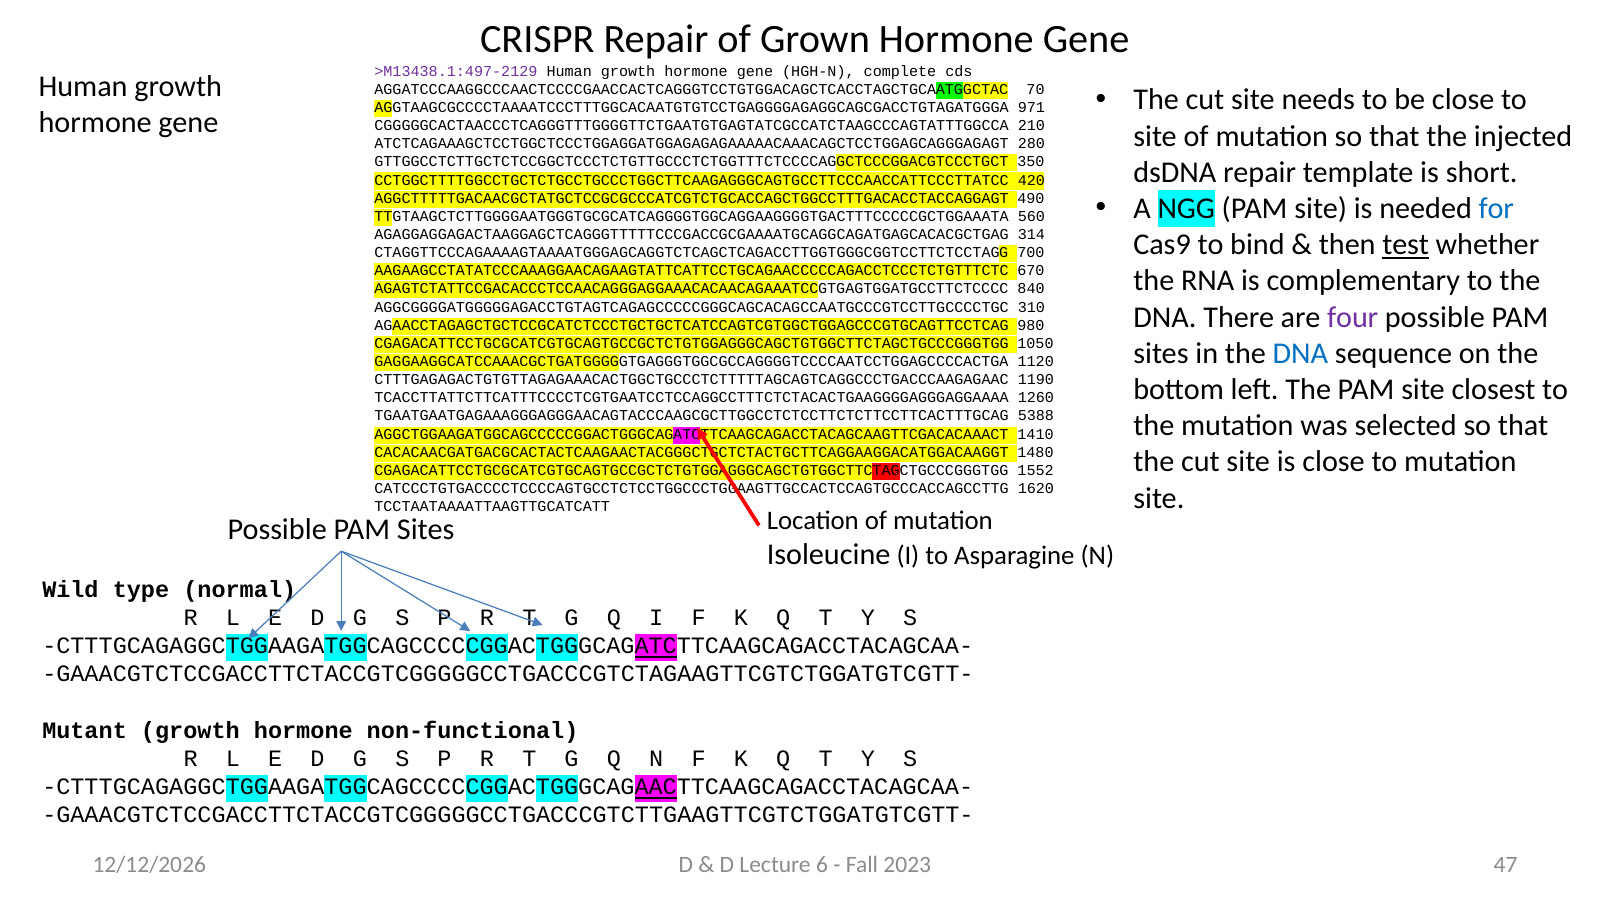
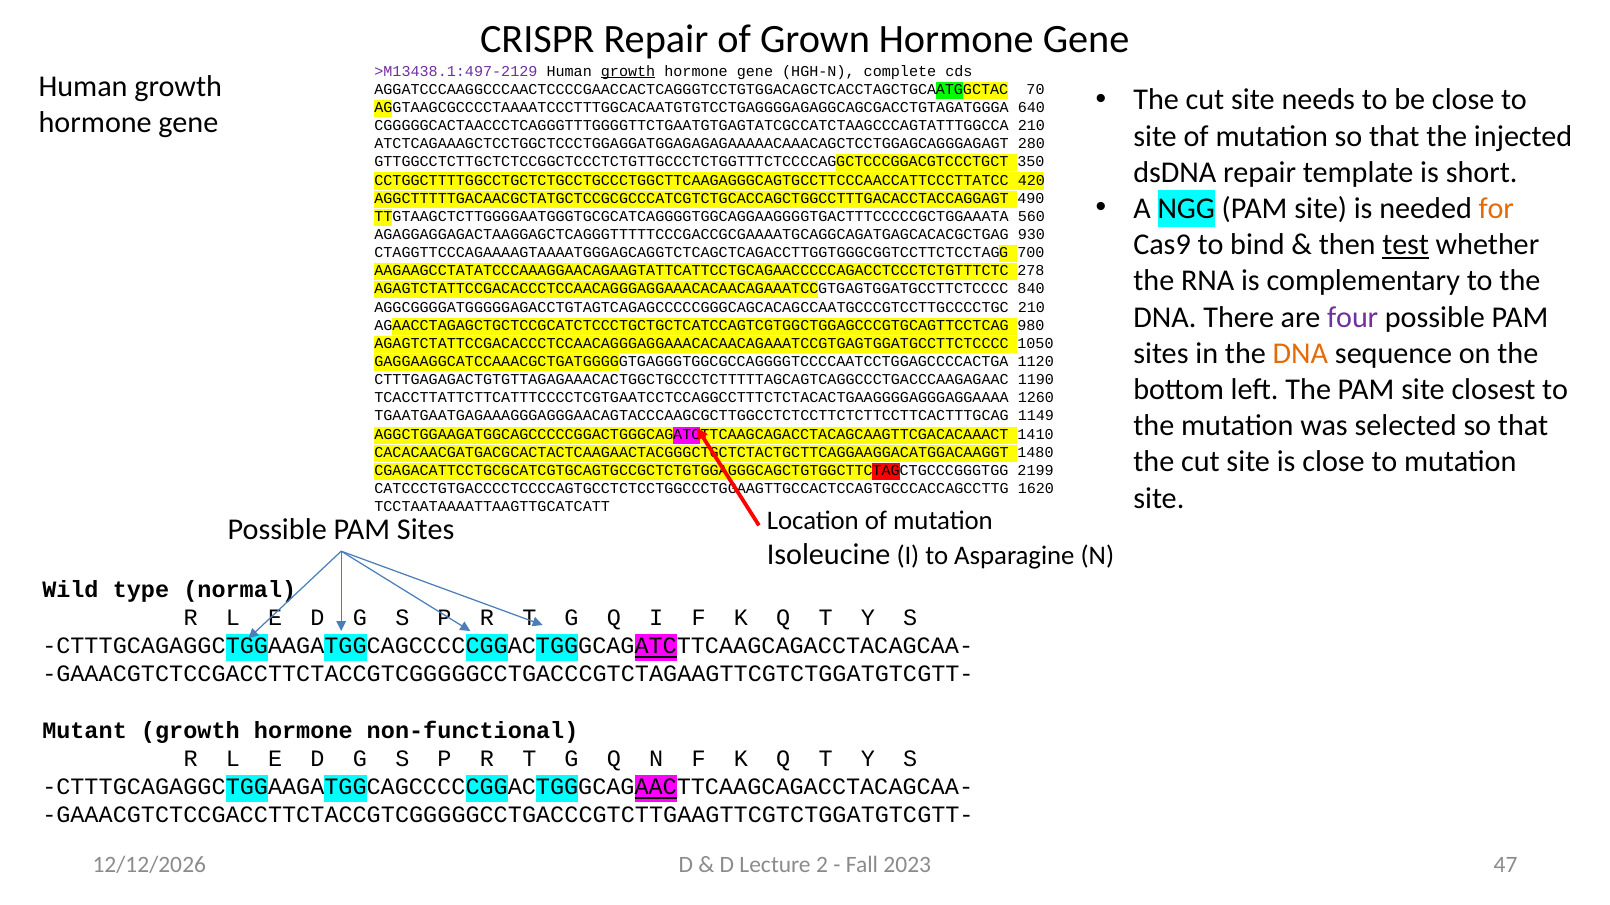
growth underline: none -> present (628, 71)
971: 971 -> 640 (1031, 108)
for colour: blue -> orange (1496, 209)
314: 314 -> 930 (1031, 235)
670: 670 -> 278 (1031, 271)
AGGCGGGGATGGGGGAGACCTGTAGTCAGAGCCCCCGGGCAGCACAGCCAATGCCCGTCCTTGCCCCTGC 310: 310 -> 210 (1031, 307)
CGAGACATTCCTGCGCATCGTGCAGTGCCGCTCTGTGGAGGGCAGCTGTGGCTTCTAGCTGCCCGGGTGG: CGAGACATTCCTGCGCATCGTGCAGTGCCGCTCTGTGGAGGGCAGCTGTGGCTTCTAGCTGCCCGGGTGG -> AGAGTCTATTCCGACACCCTCCAACAGGGAGGAAACACAACAGAAATCCGTGAGTGGATGCCTTCTCCCC (692, 344)
DNA colour: blue -> orange (1300, 354)
5388: 5388 -> 1149 (1036, 416)
1552: 1552 -> 2199 (1036, 471)
6: 6 -> 2 (822, 865)
